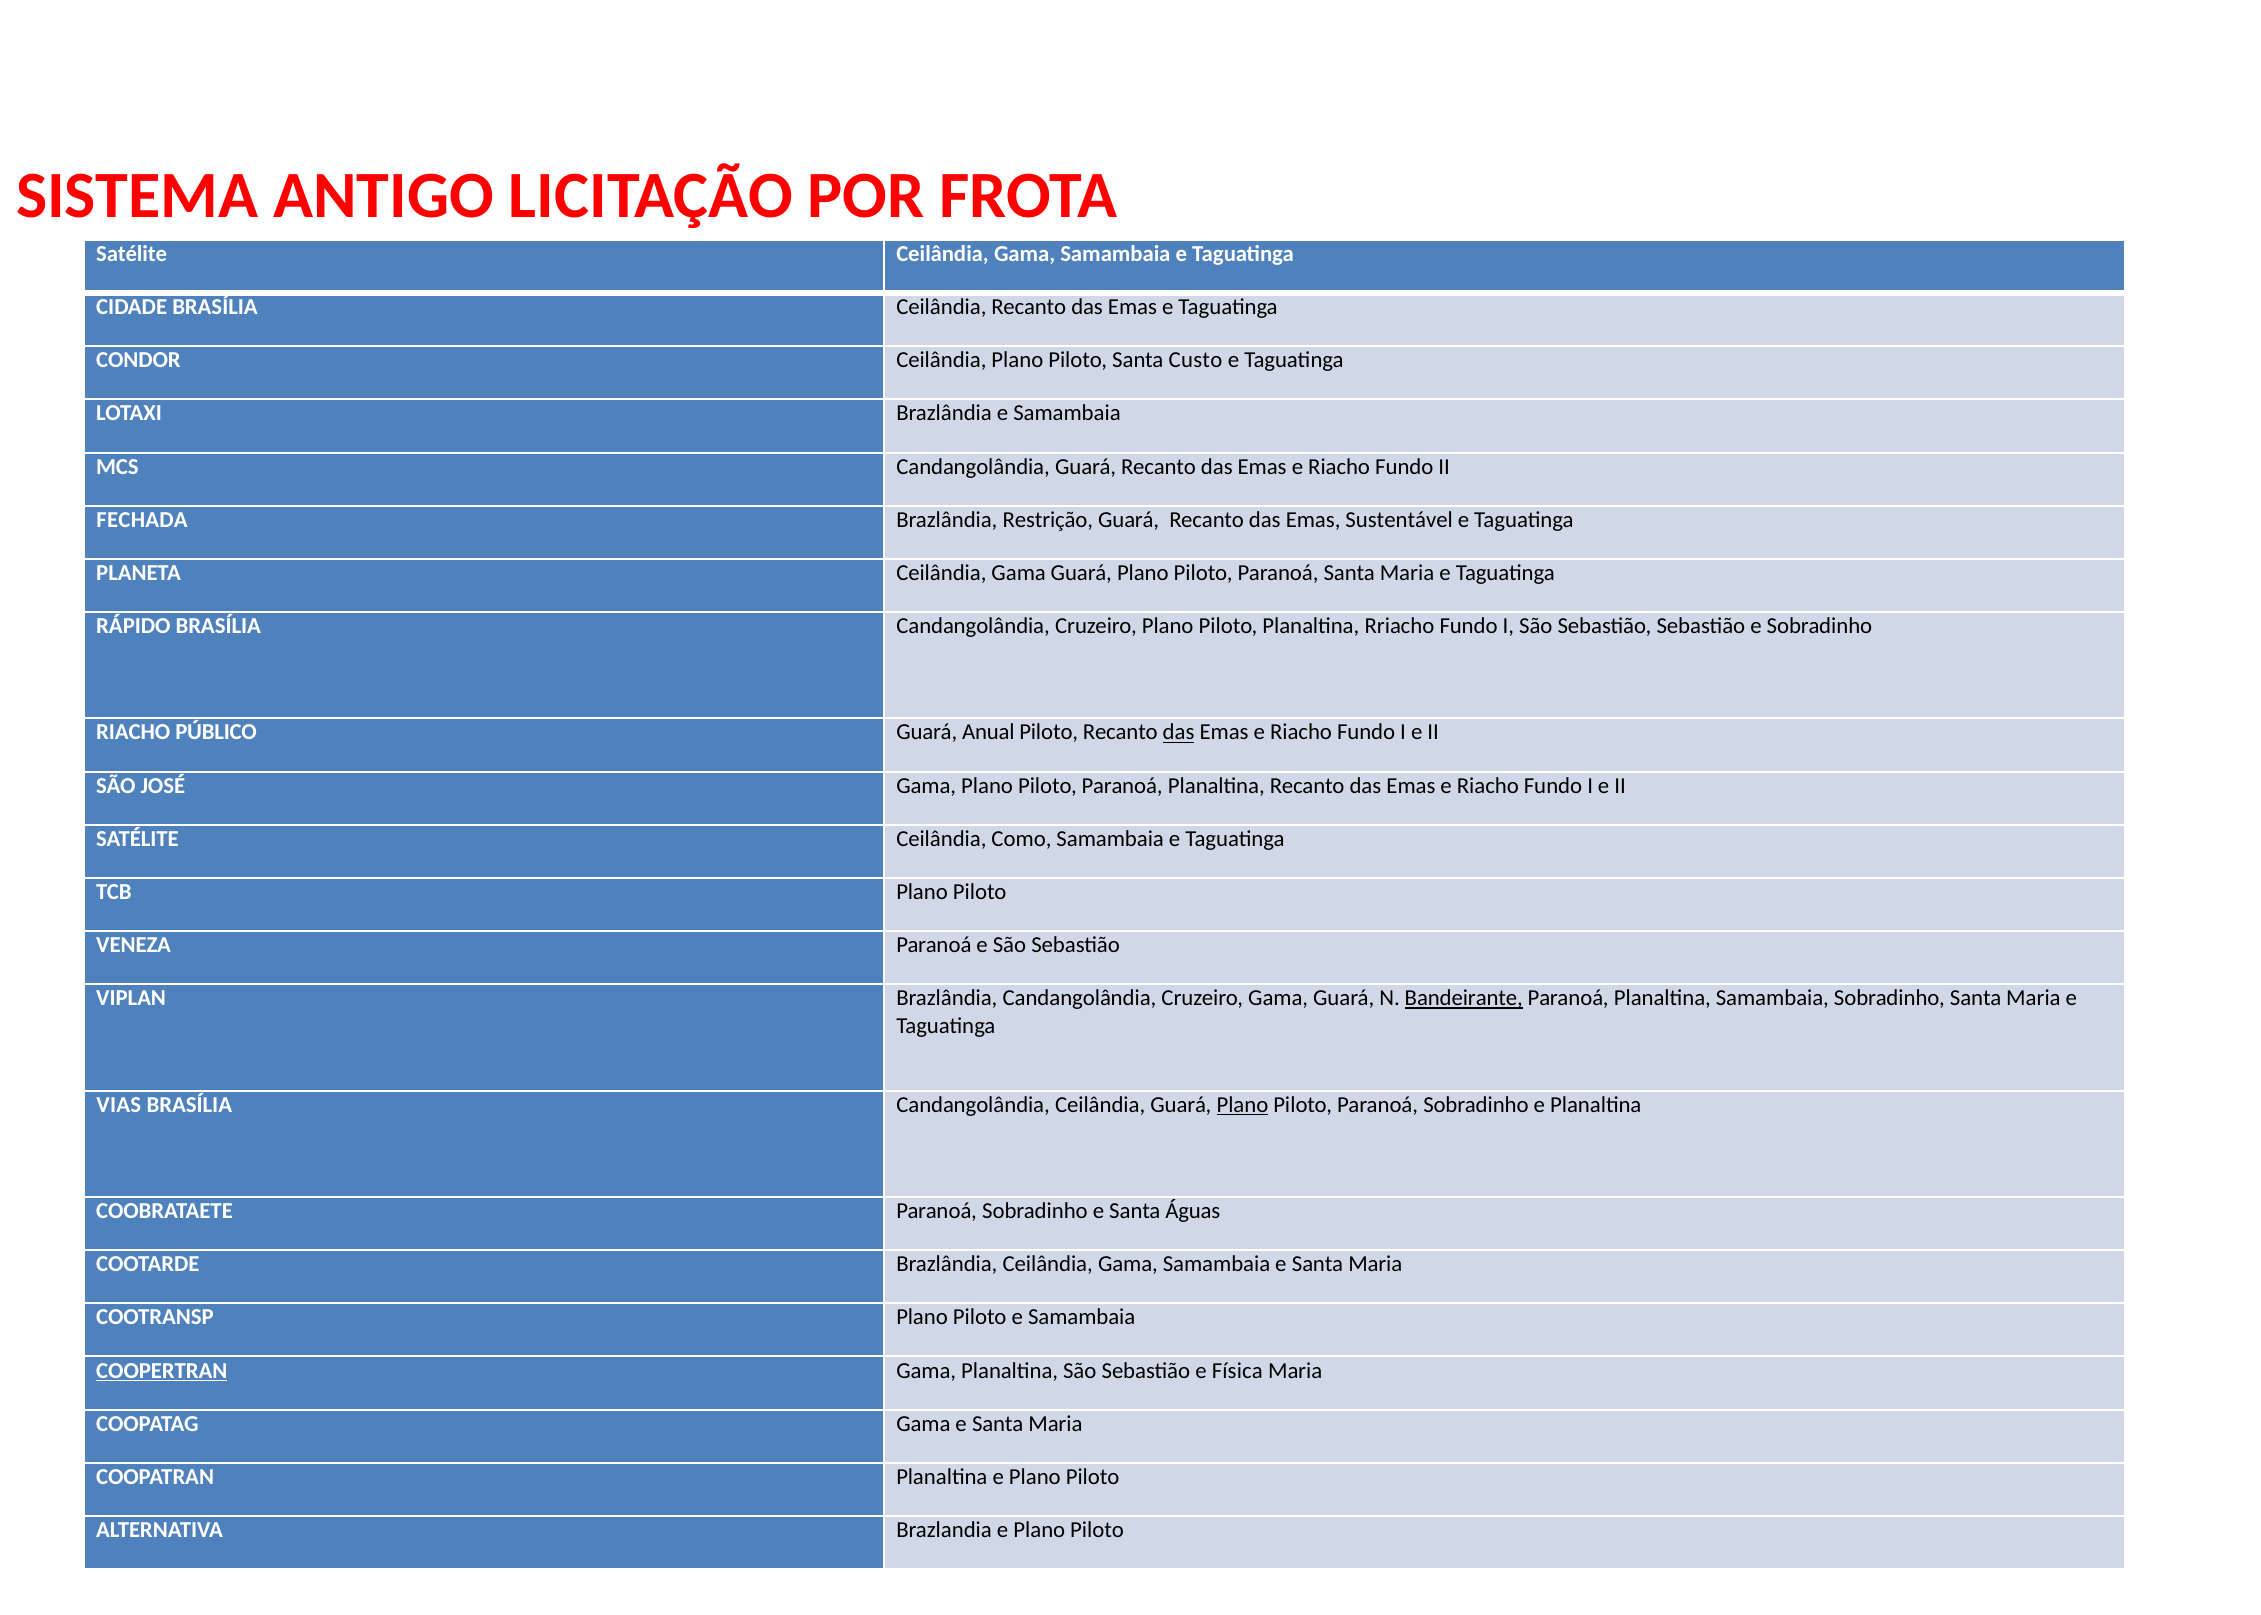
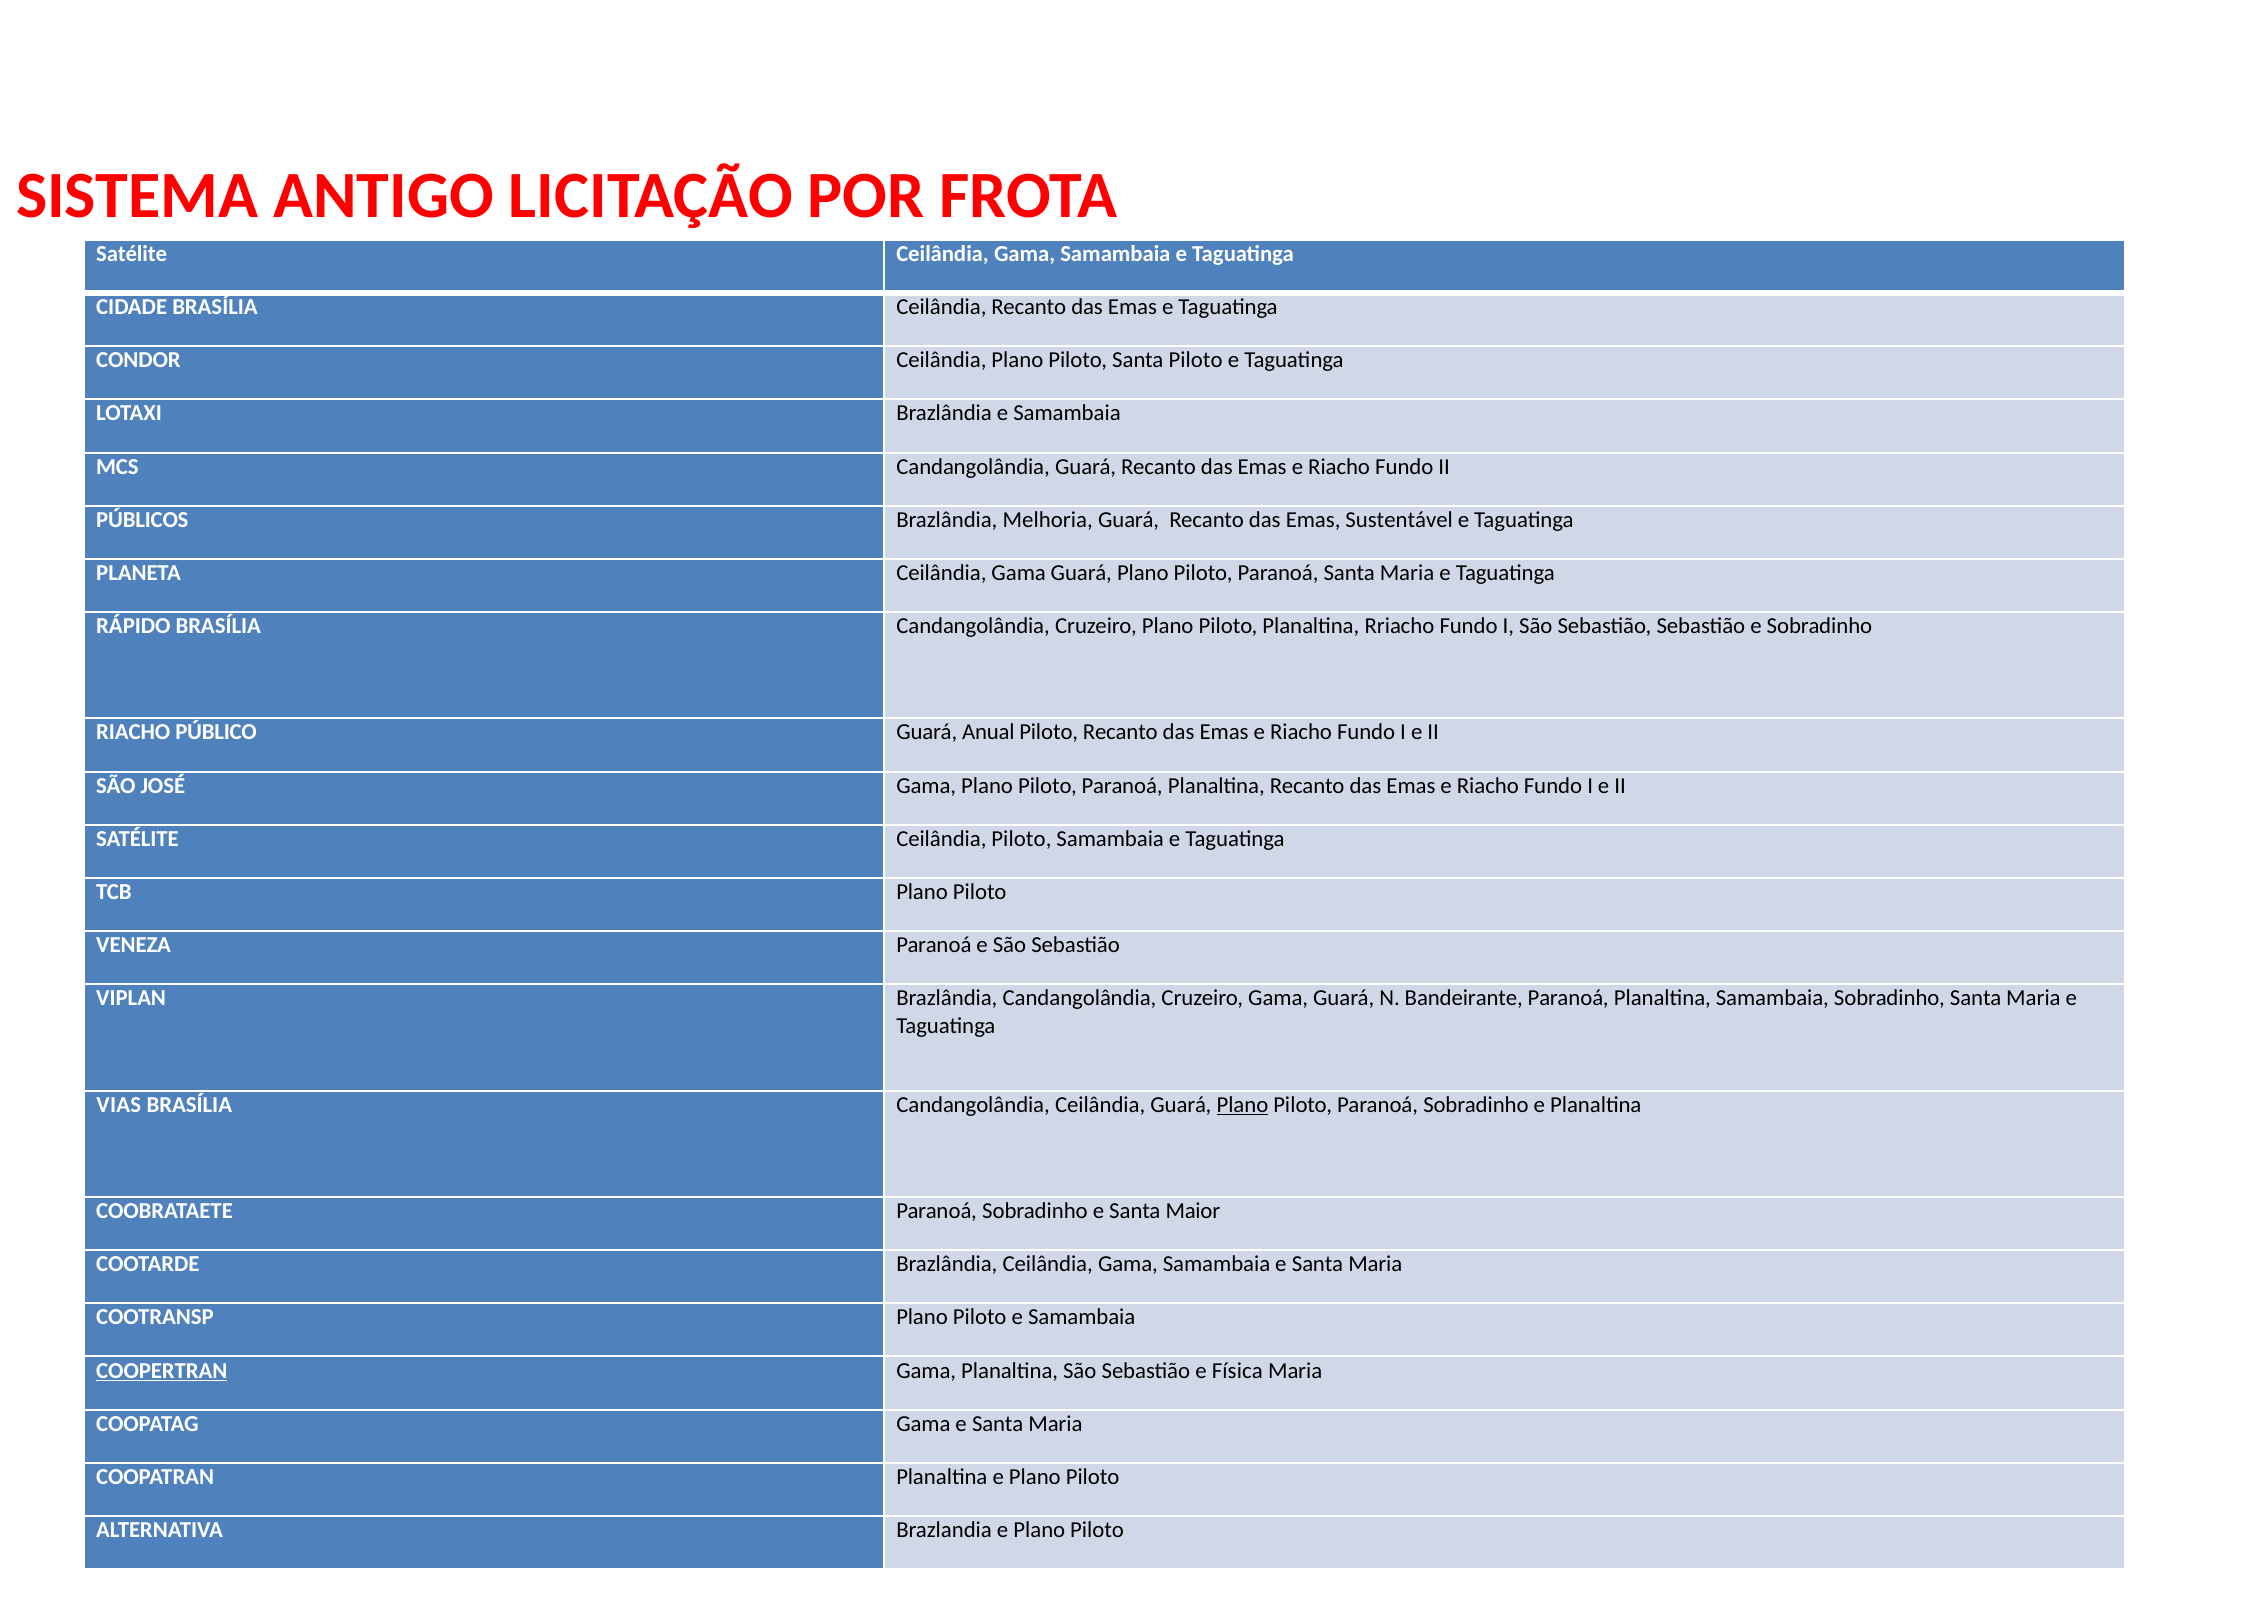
Santa Custo: Custo -> Piloto (1196, 360)
FECHADA: FECHADA -> PÚBLICOS (142, 520)
Restrição: Restrição -> Melhoria (1048, 520)
das underline: present -> none (1179, 732)
Ceilândia Como: Como -> Piloto (1021, 839)
Bandeirante underline: present -> none (1464, 998)
Águas: Águas -> Maior (1193, 1211)
